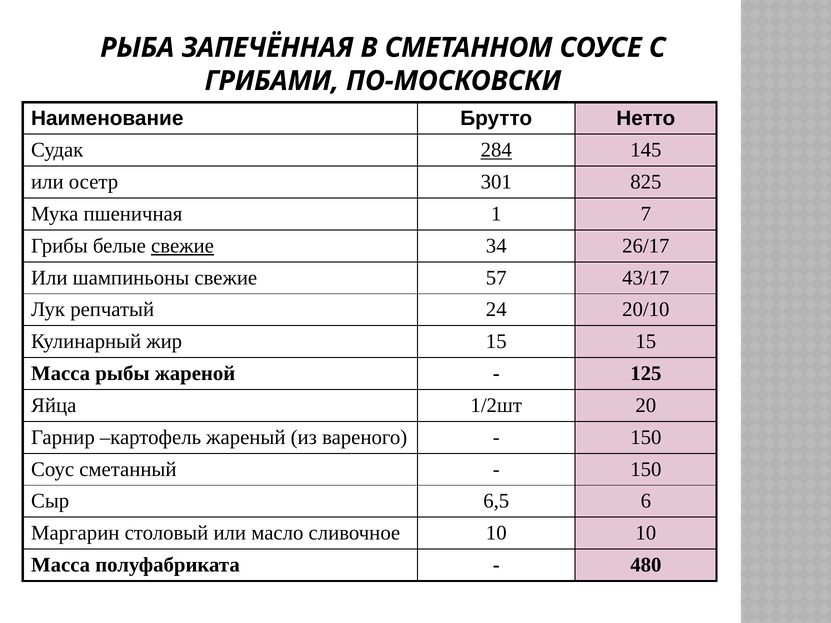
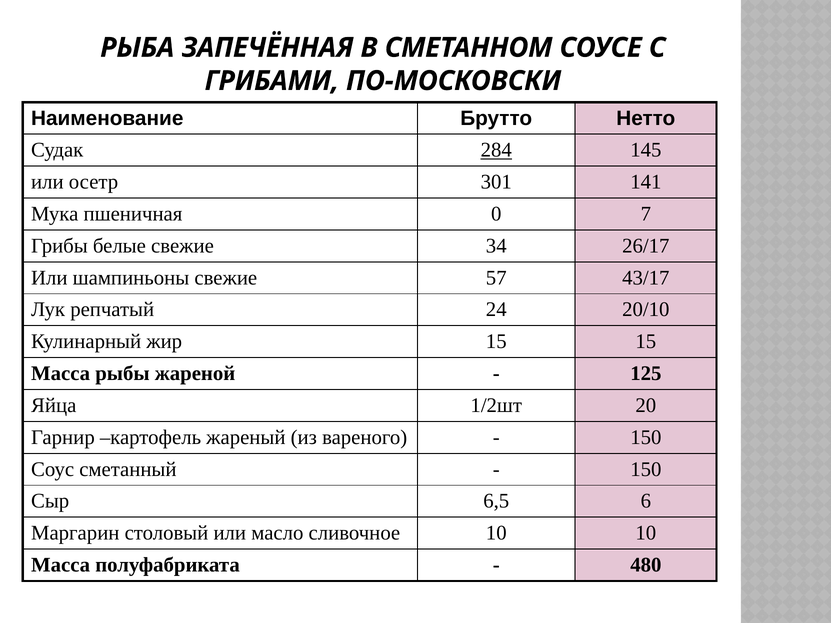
825: 825 -> 141 (646, 182)
1: 1 -> 0 (496, 214)
свежие underline: present -> none (182, 246)
